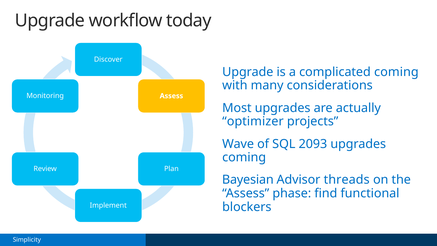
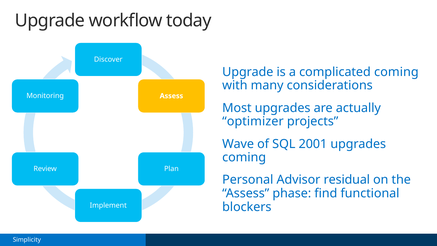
2093: 2093 -> 2001 (313, 144)
Bayesian: Bayesian -> Personal (248, 180)
threads: threads -> residual (347, 180)
